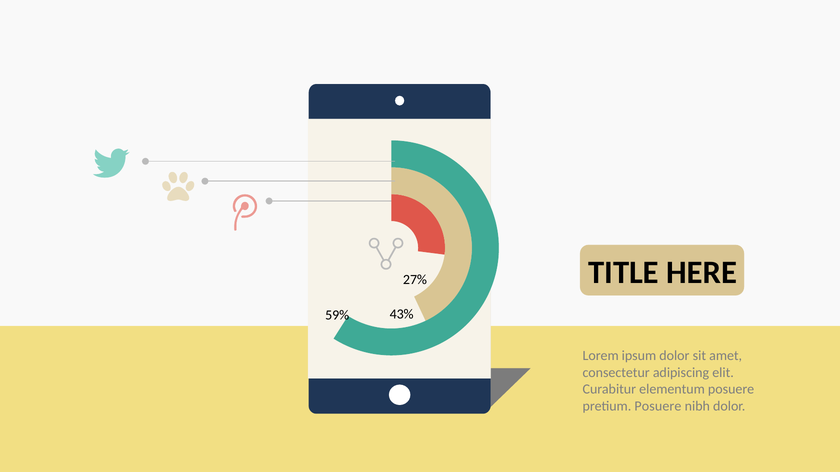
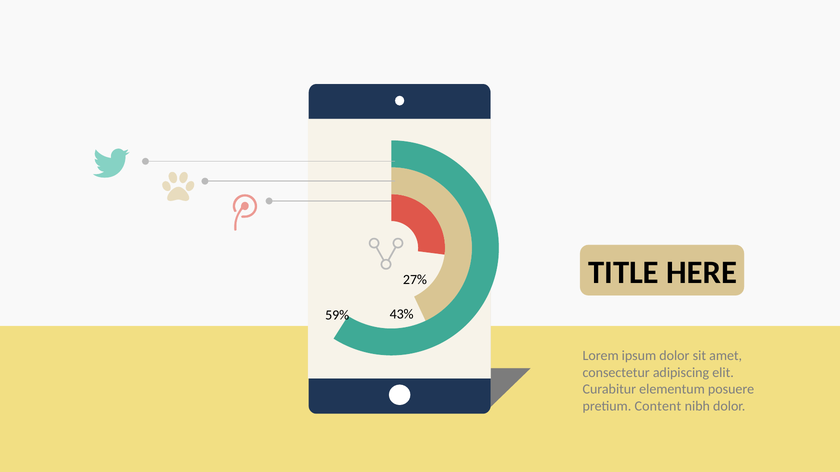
pretium Posuere: Posuere -> Content (658, 407)
